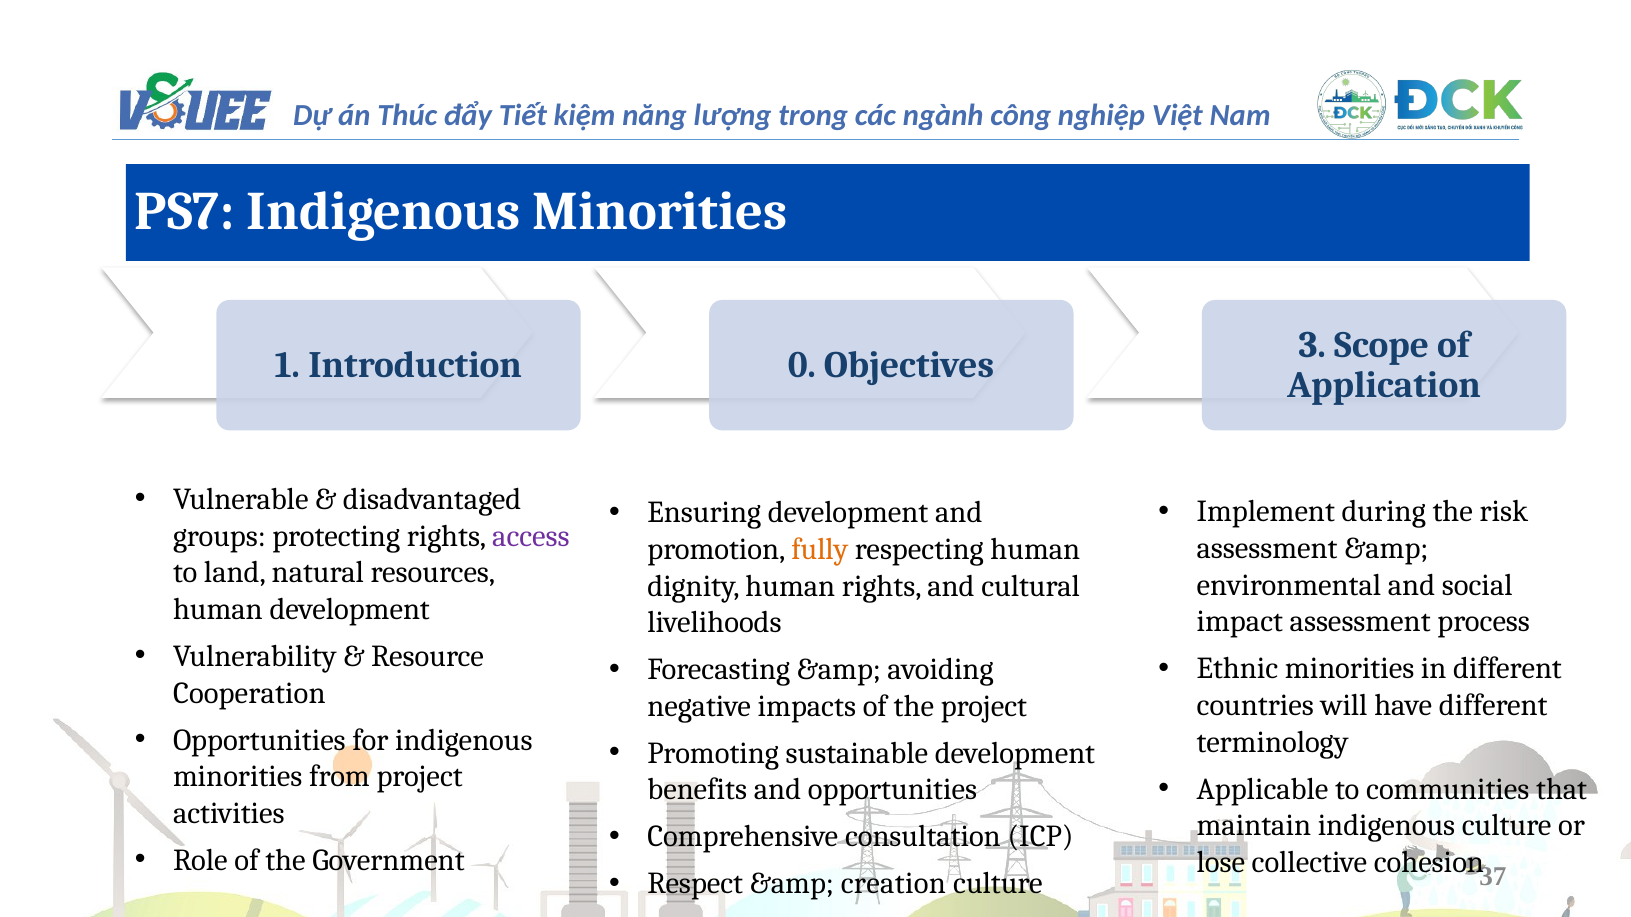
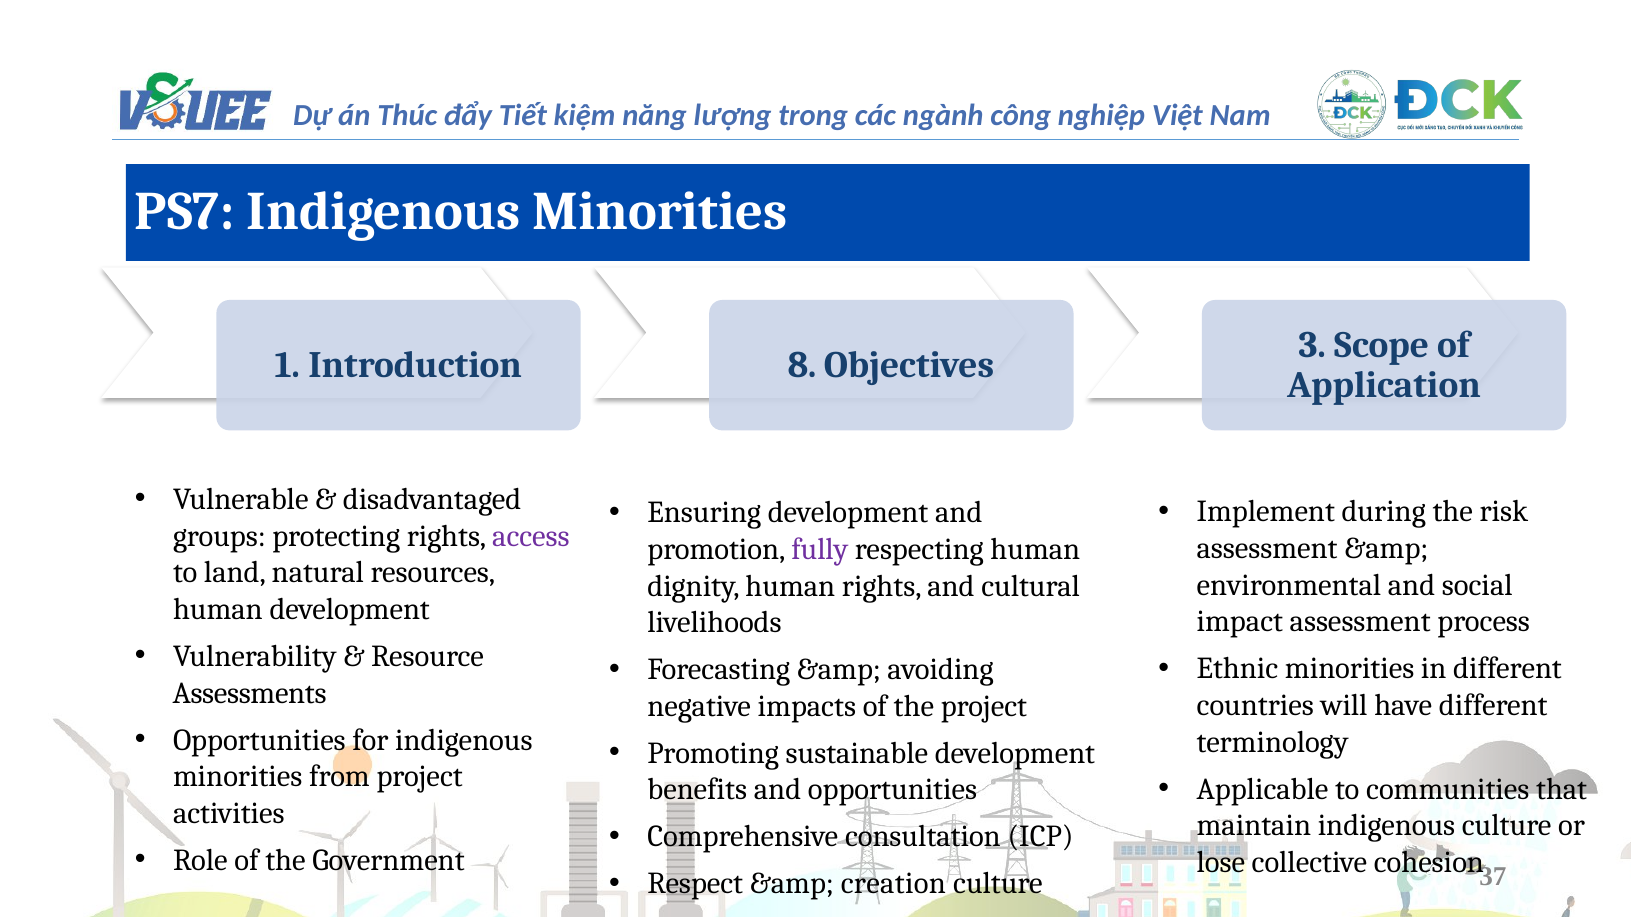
0: 0 -> 8 (802, 365)
fully colour: orange -> purple (820, 550)
Cooperation: Cooperation -> Assessments (250, 693)
